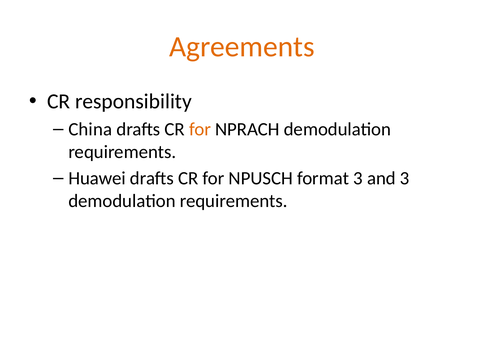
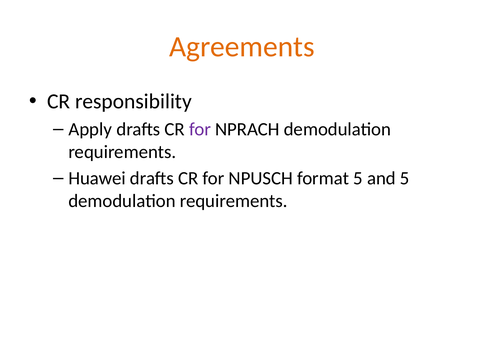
China: China -> Apply (90, 129)
for colour: orange -> purple (200, 129)
format 3: 3 -> 5 (358, 178)
and 3: 3 -> 5 (405, 178)
